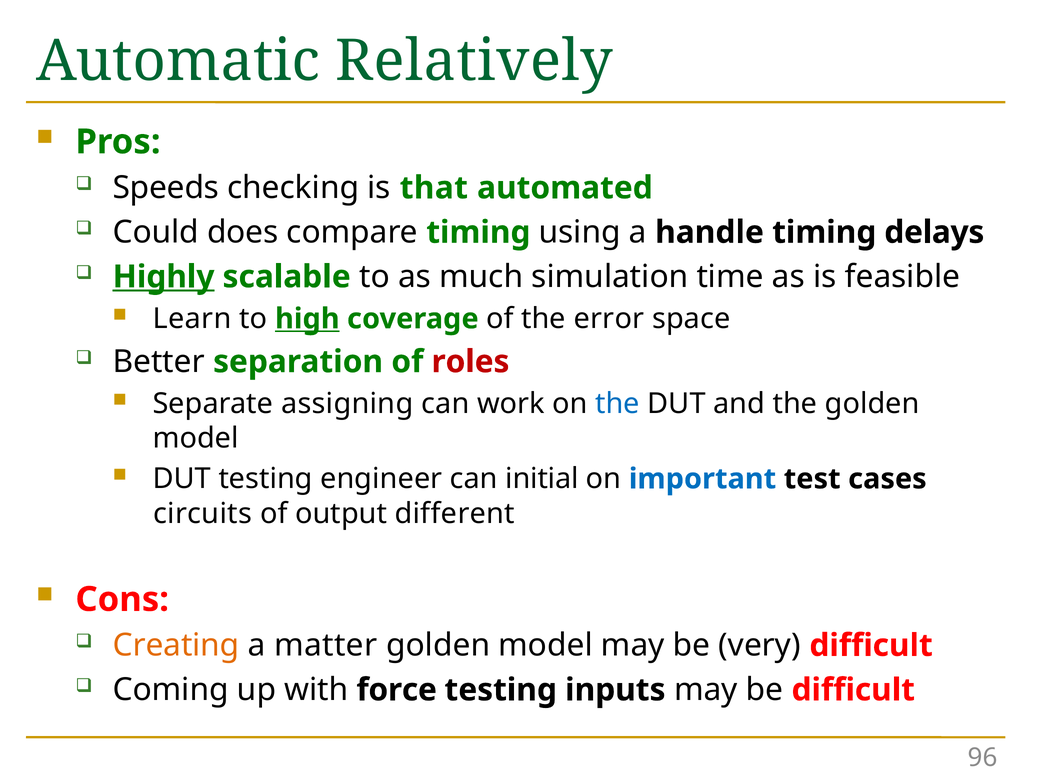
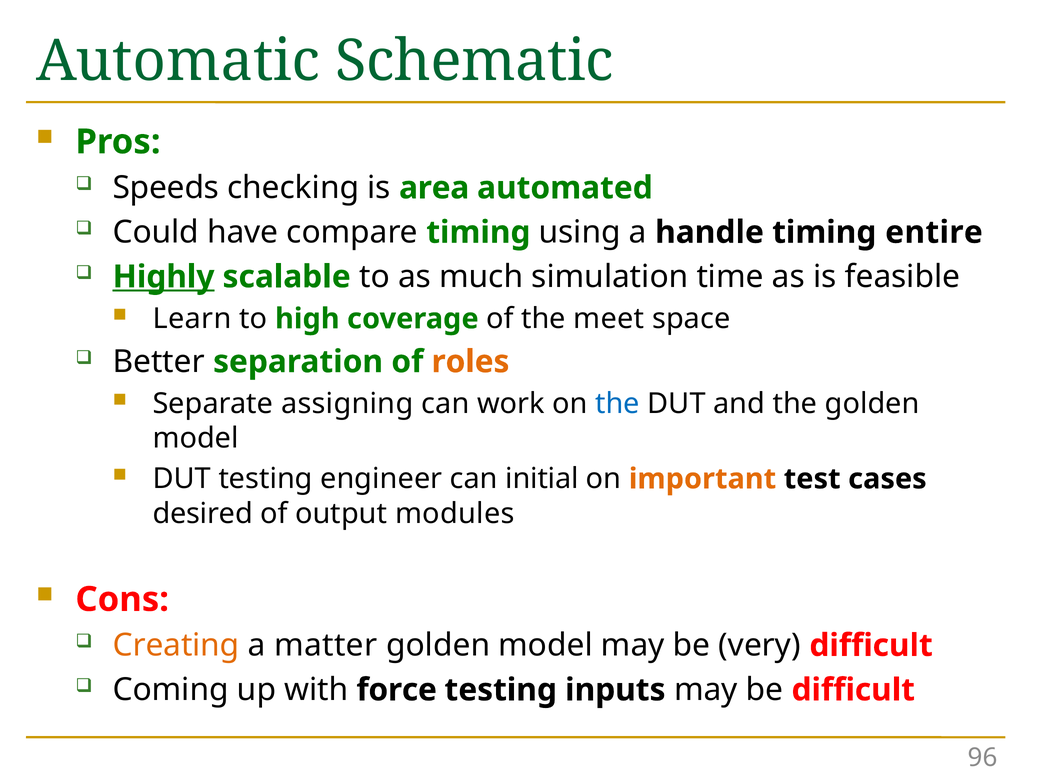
Relatively: Relatively -> Schematic (475, 61)
that: that -> area (434, 188)
does: does -> have (243, 232)
delays: delays -> entire (934, 232)
high underline: present -> none (307, 319)
error: error -> meet (609, 319)
roles colour: red -> orange (470, 362)
important colour: blue -> orange (703, 479)
circuits: circuits -> desired (203, 514)
different: different -> modules (455, 514)
